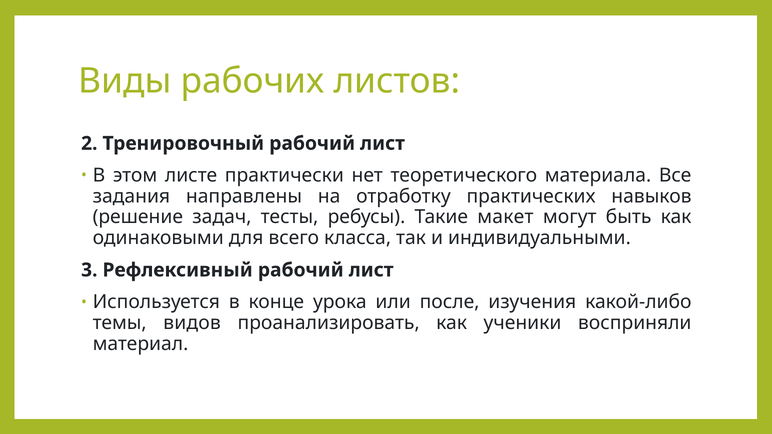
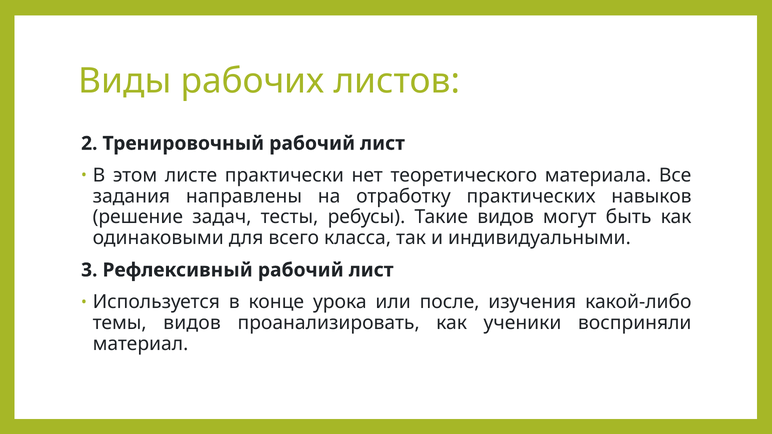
Такие макет: макет -> видов (506, 217)
